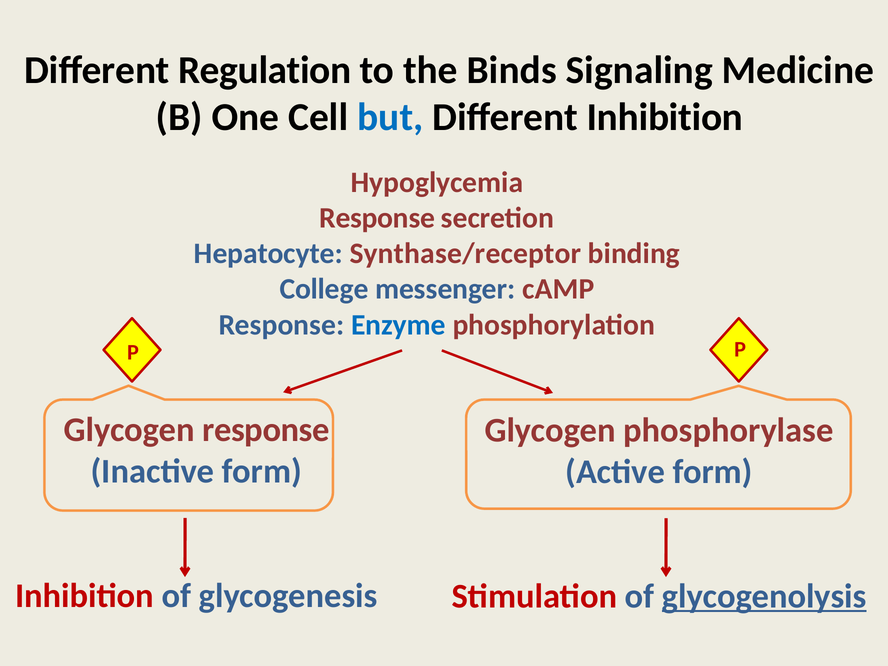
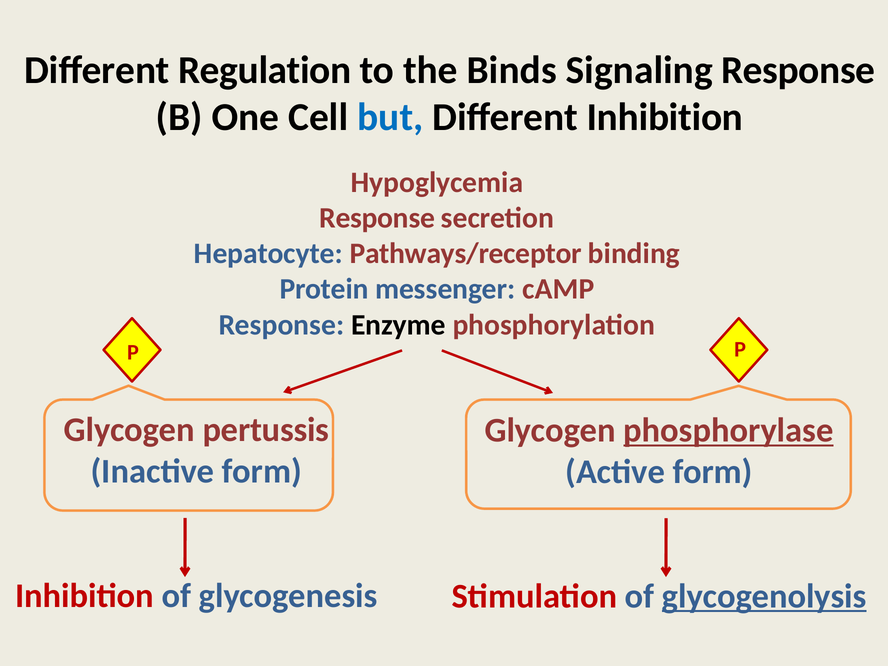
Signaling Medicine: Medicine -> Response (798, 70)
Synthase/receptor: Synthase/receptor -> Pathways/receptor (466, 254)
College: College -> Protein (324, 289)
Enzyme colour: blue -> black (398, 325)
Glycogen response: response -> pertussis (266, 430)
phosphorylase underline: none -> present (728, 430)
